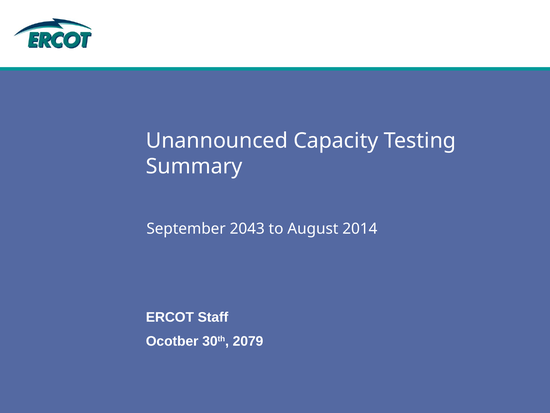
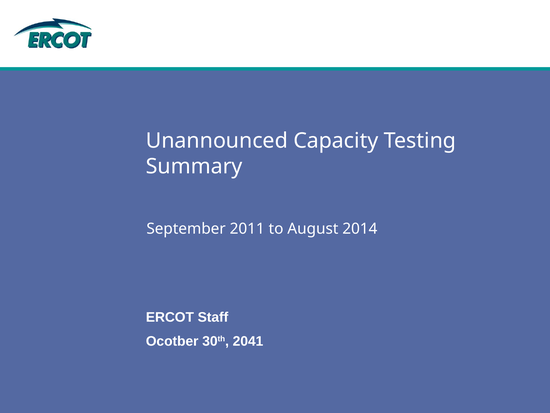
2043: 2043 -> 2011 (247, 228)
2079: 2079 -> 2041 (248, 341)
